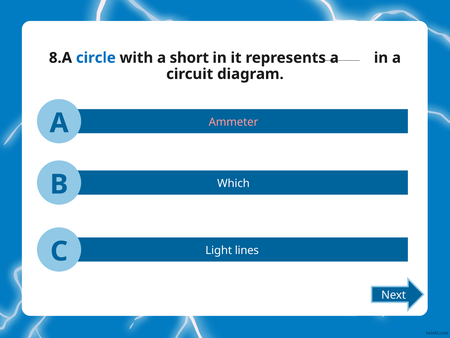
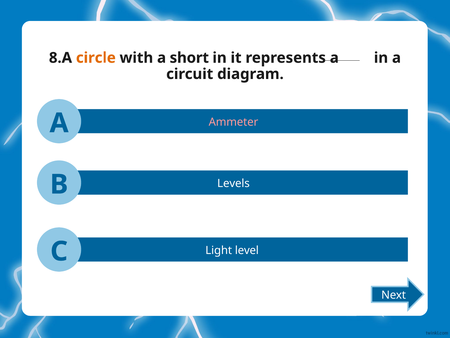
circle colour: blue -> orange (96, 58)
Which: Which -> Levels (233, 183)
lines: lines -> level (247, 250)
